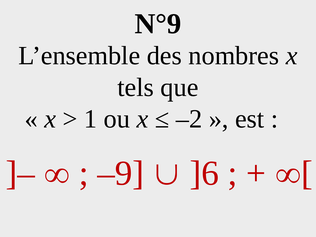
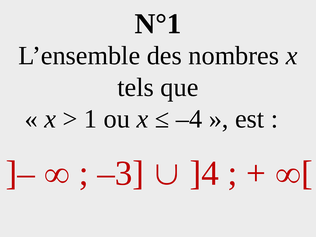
N°9: N°9 -> N°1 (158, 24)
–2: –2 -> –4 (189, 119)
–9: –9 -> –3 (121, 173)
]6: ]6 -> ]4 (204, 173)
